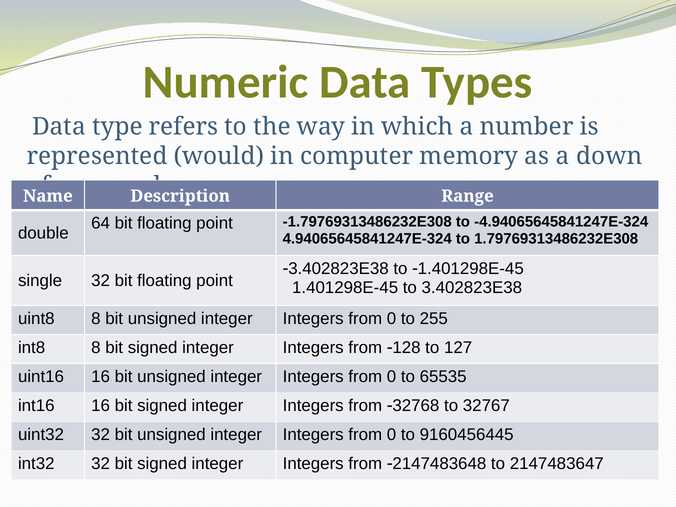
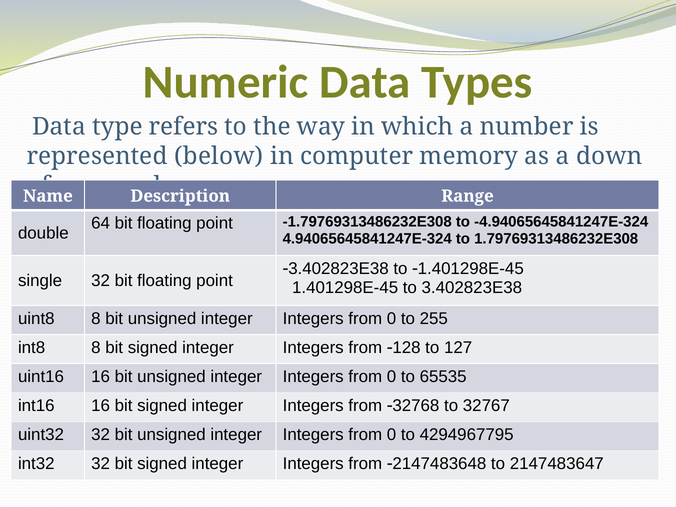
would: would -> below (219, 156)
9160456445: 9160456445 -> 4294967795 (467, 435)
